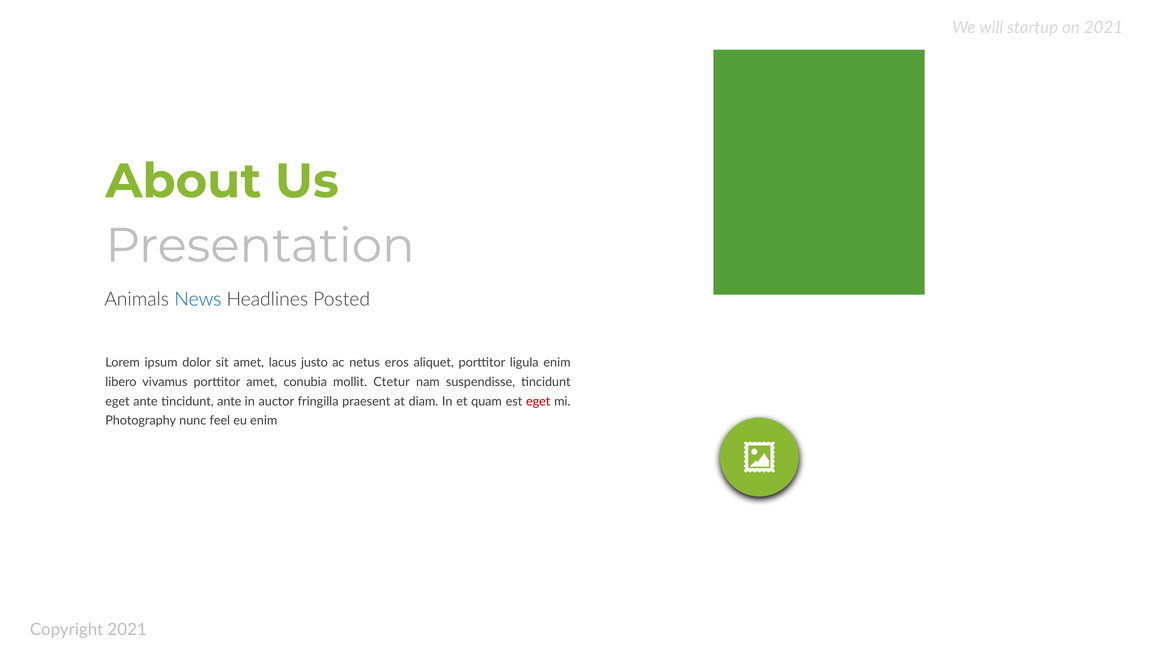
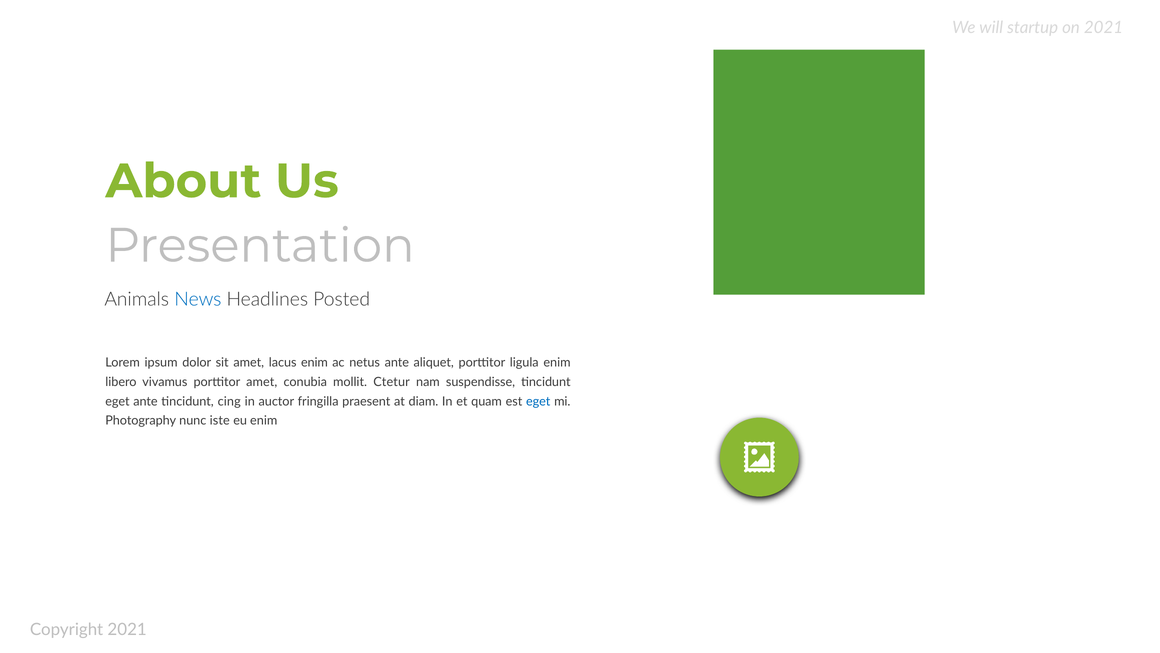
lacus justo: justo -> enim (314, 362)
netus eros: eros -> ante (397, 362)
tincidunt ante: ante -> cing (229, 401)
eget colour: red -> blue (538, 401)
feel: feel -> iste (220, 420)
